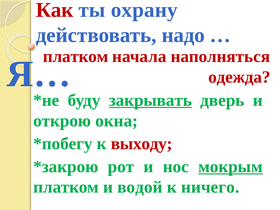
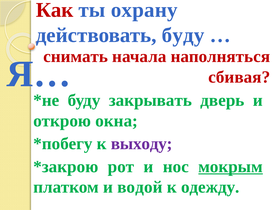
действовать надо: надо -> буду (183, 35)
платком: платком -> снимать (76, 57)
одежда: одежда -> сбивая (239, 77)
закрывать underline: present -> none (150, 100)
выходу colour: red -> purple (142, 144)
ничего: ничего -> одежду (210, 187)
